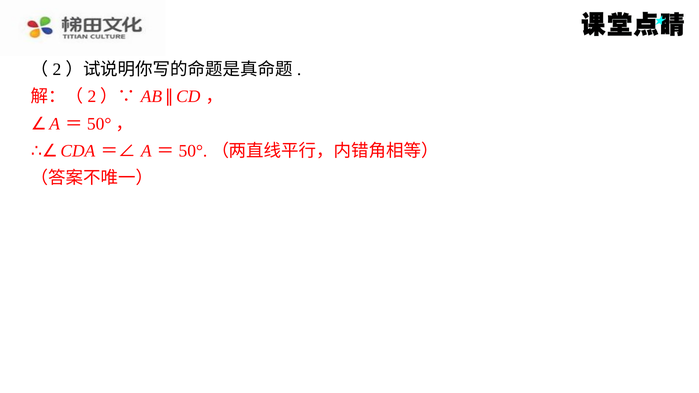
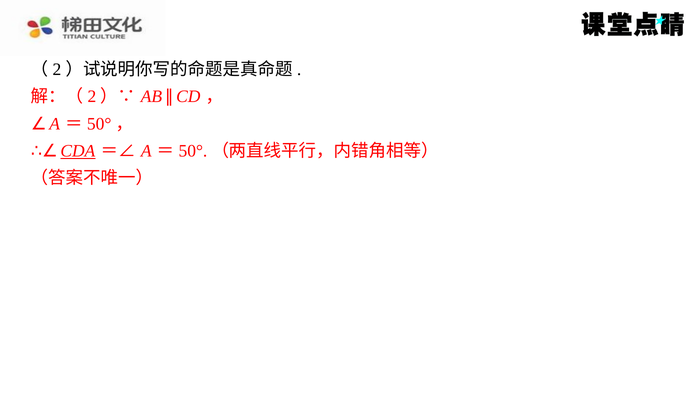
CDA underline: none -> present (78, 151)
